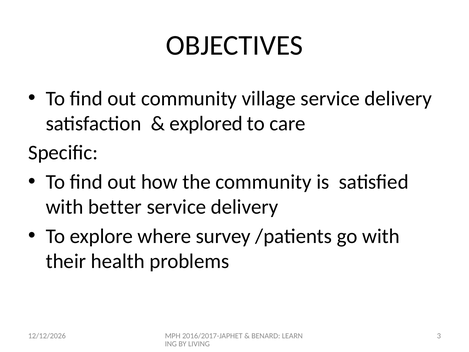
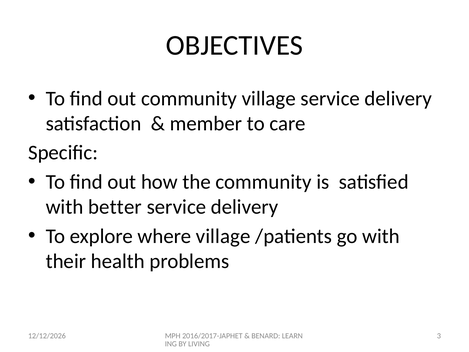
explored: explored -> member (206, 123)
where survey: survey -> village (223, 236)
